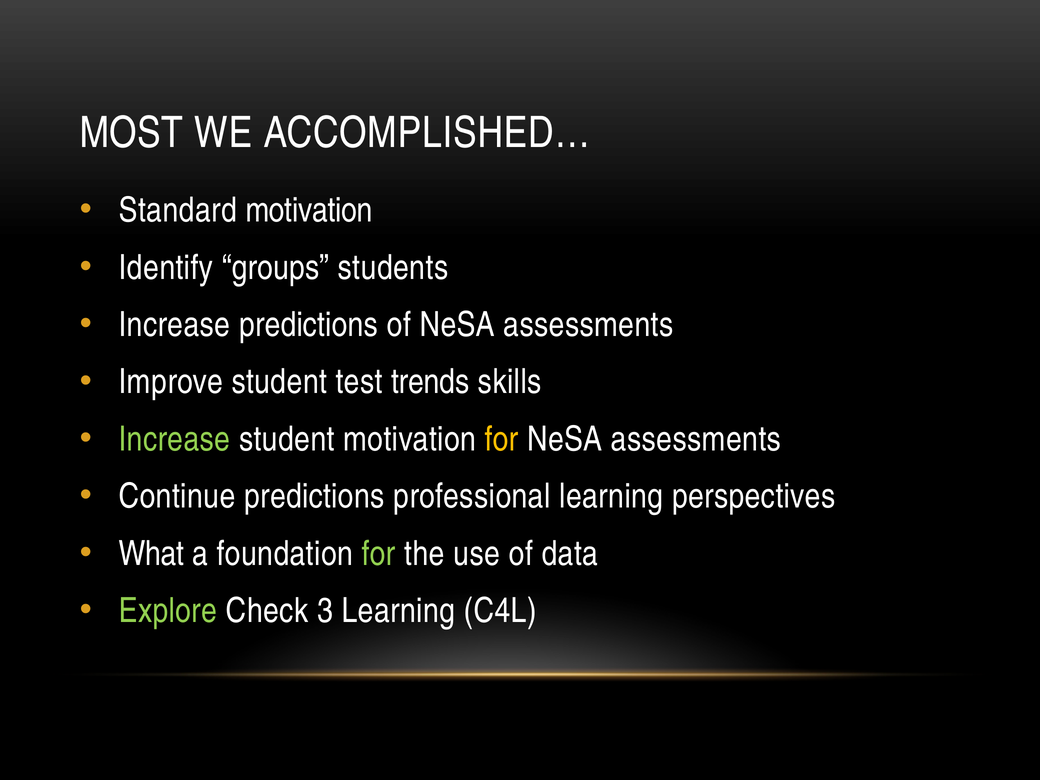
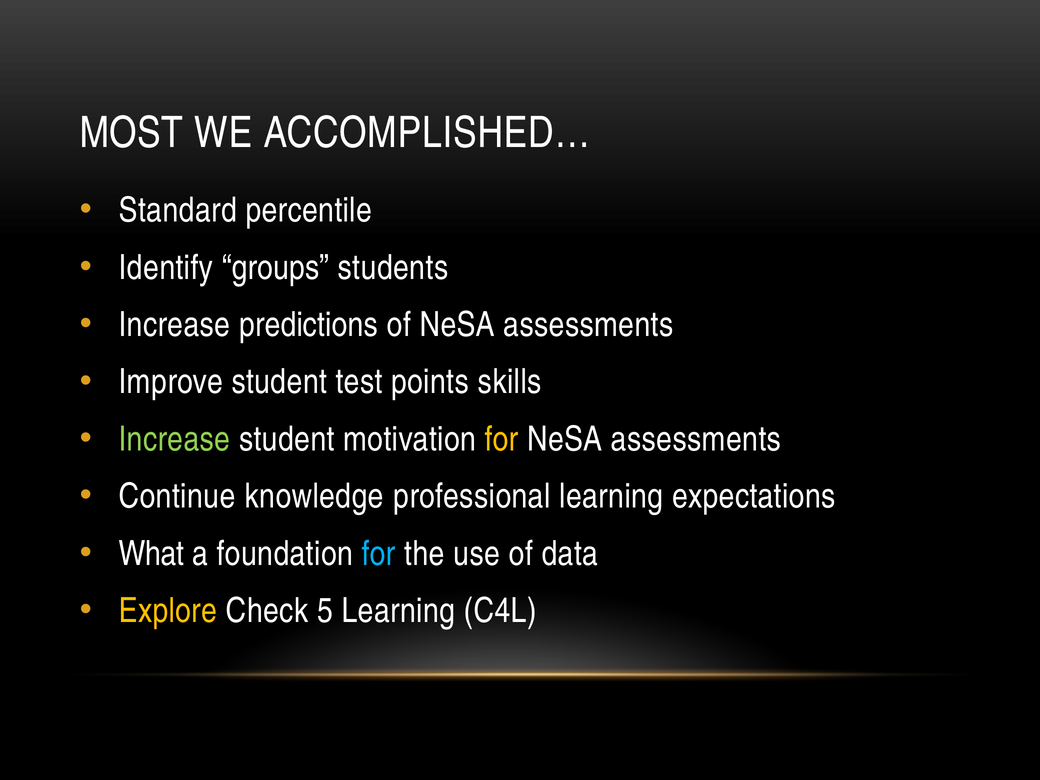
Standard motivation: motivation -> percentile (309, 210)
trends: trends -> points (430, 382)
Continue predictions: predictions -> knowledge (314, 496)
perspectives: perspectives -> expectations (754, 496)
for colour: light green -> light blue (379, 554)
Explore colour: light green -> yellow (168, 611)
3: 3 -> 5 (325, 611)
